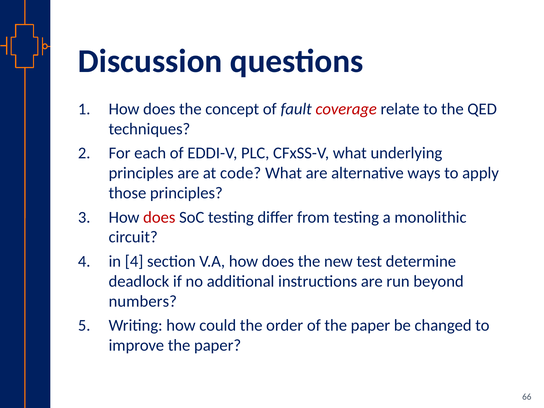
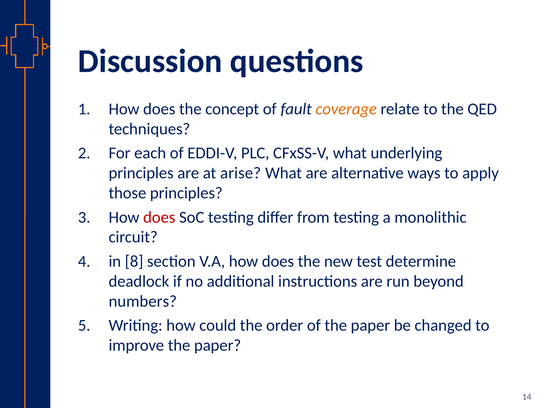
coverage colour: red -> orange (346, 109)
code: code -> arise (241, 173)
in 4: 4 -> 8 (134, 261)
66: 66 -> 14 (527, 397)
